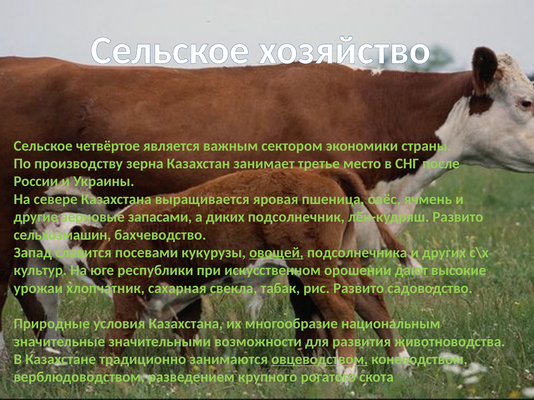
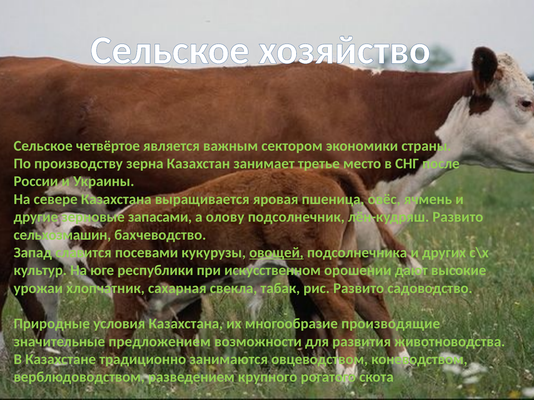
диких: диких -> олову (225, 217)
национальным: национальным -> производящие (391, 324)
значительными: значительными -> предложением (160, 342)
овцеводством underline: present -> none (320, 360)
